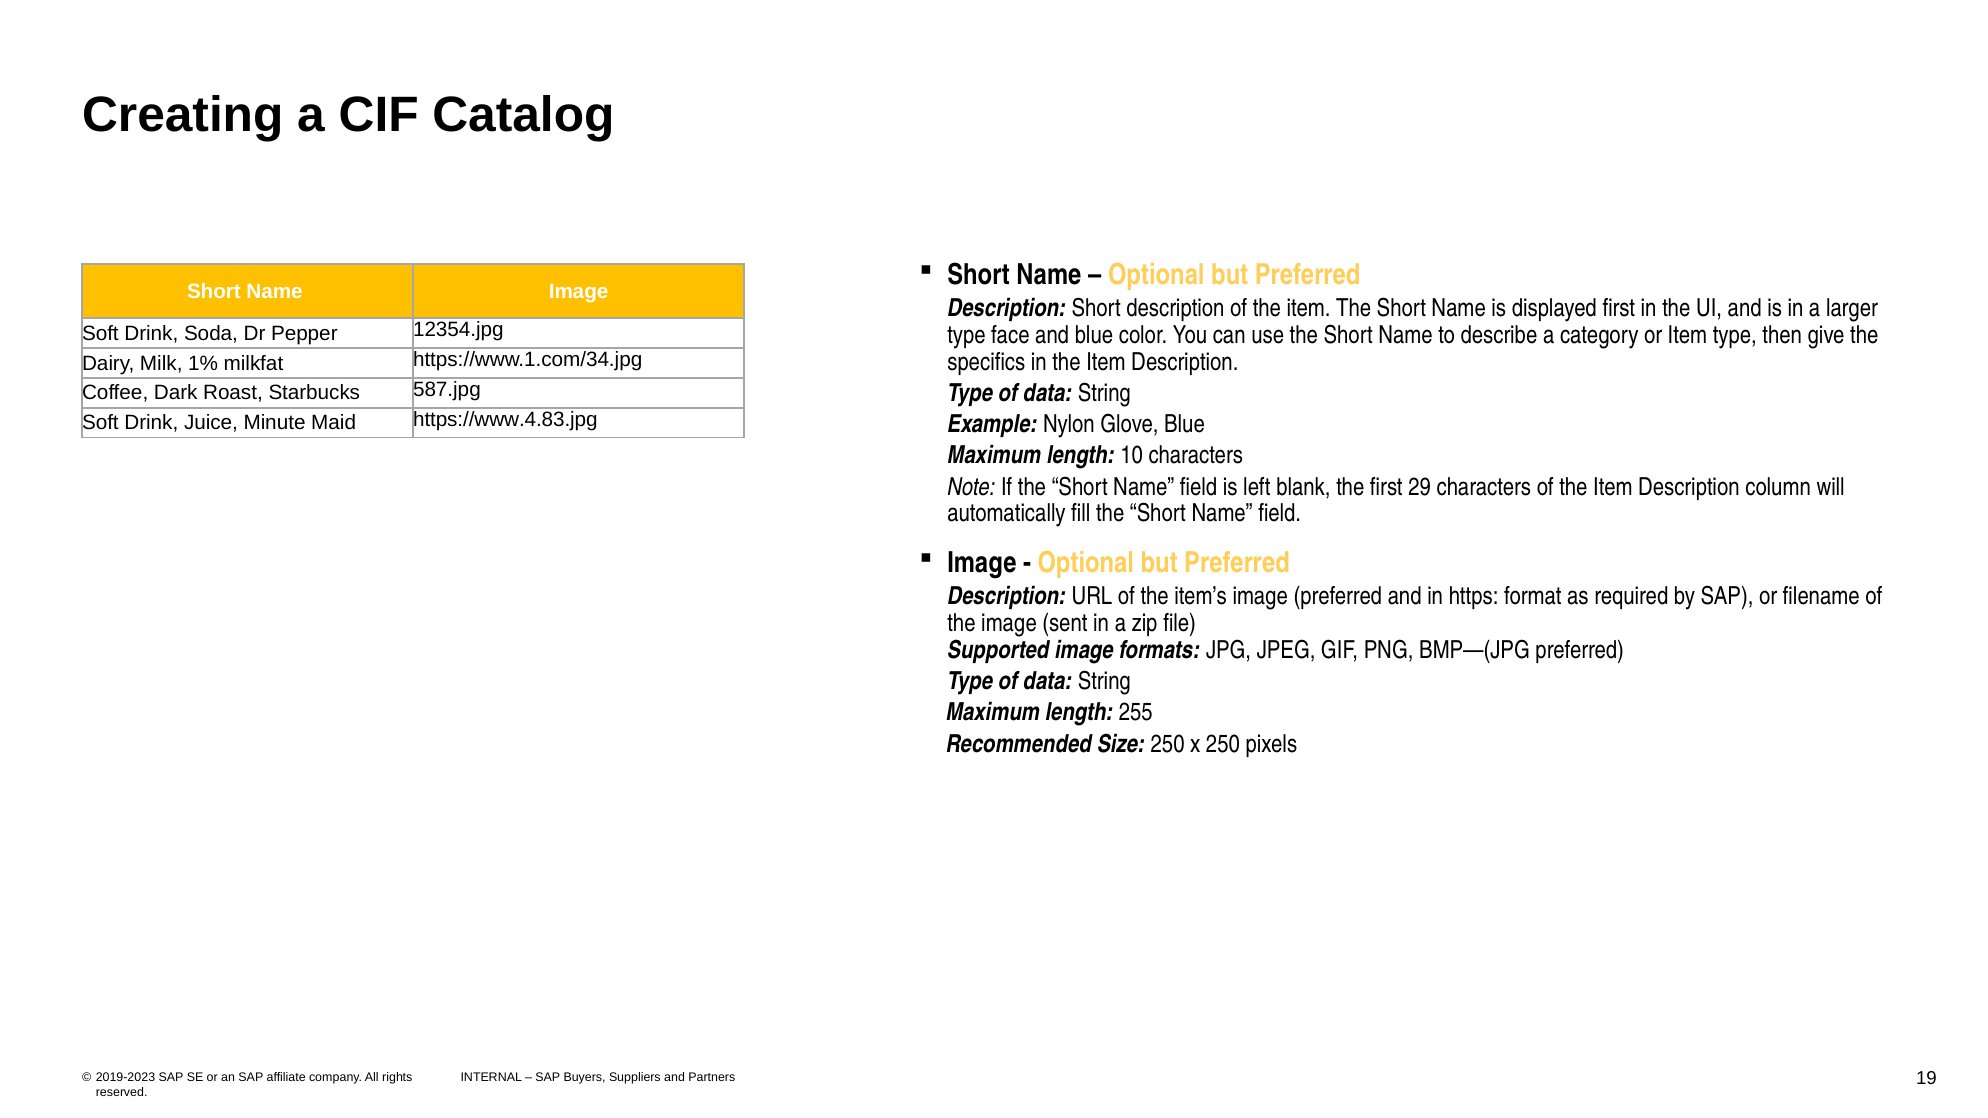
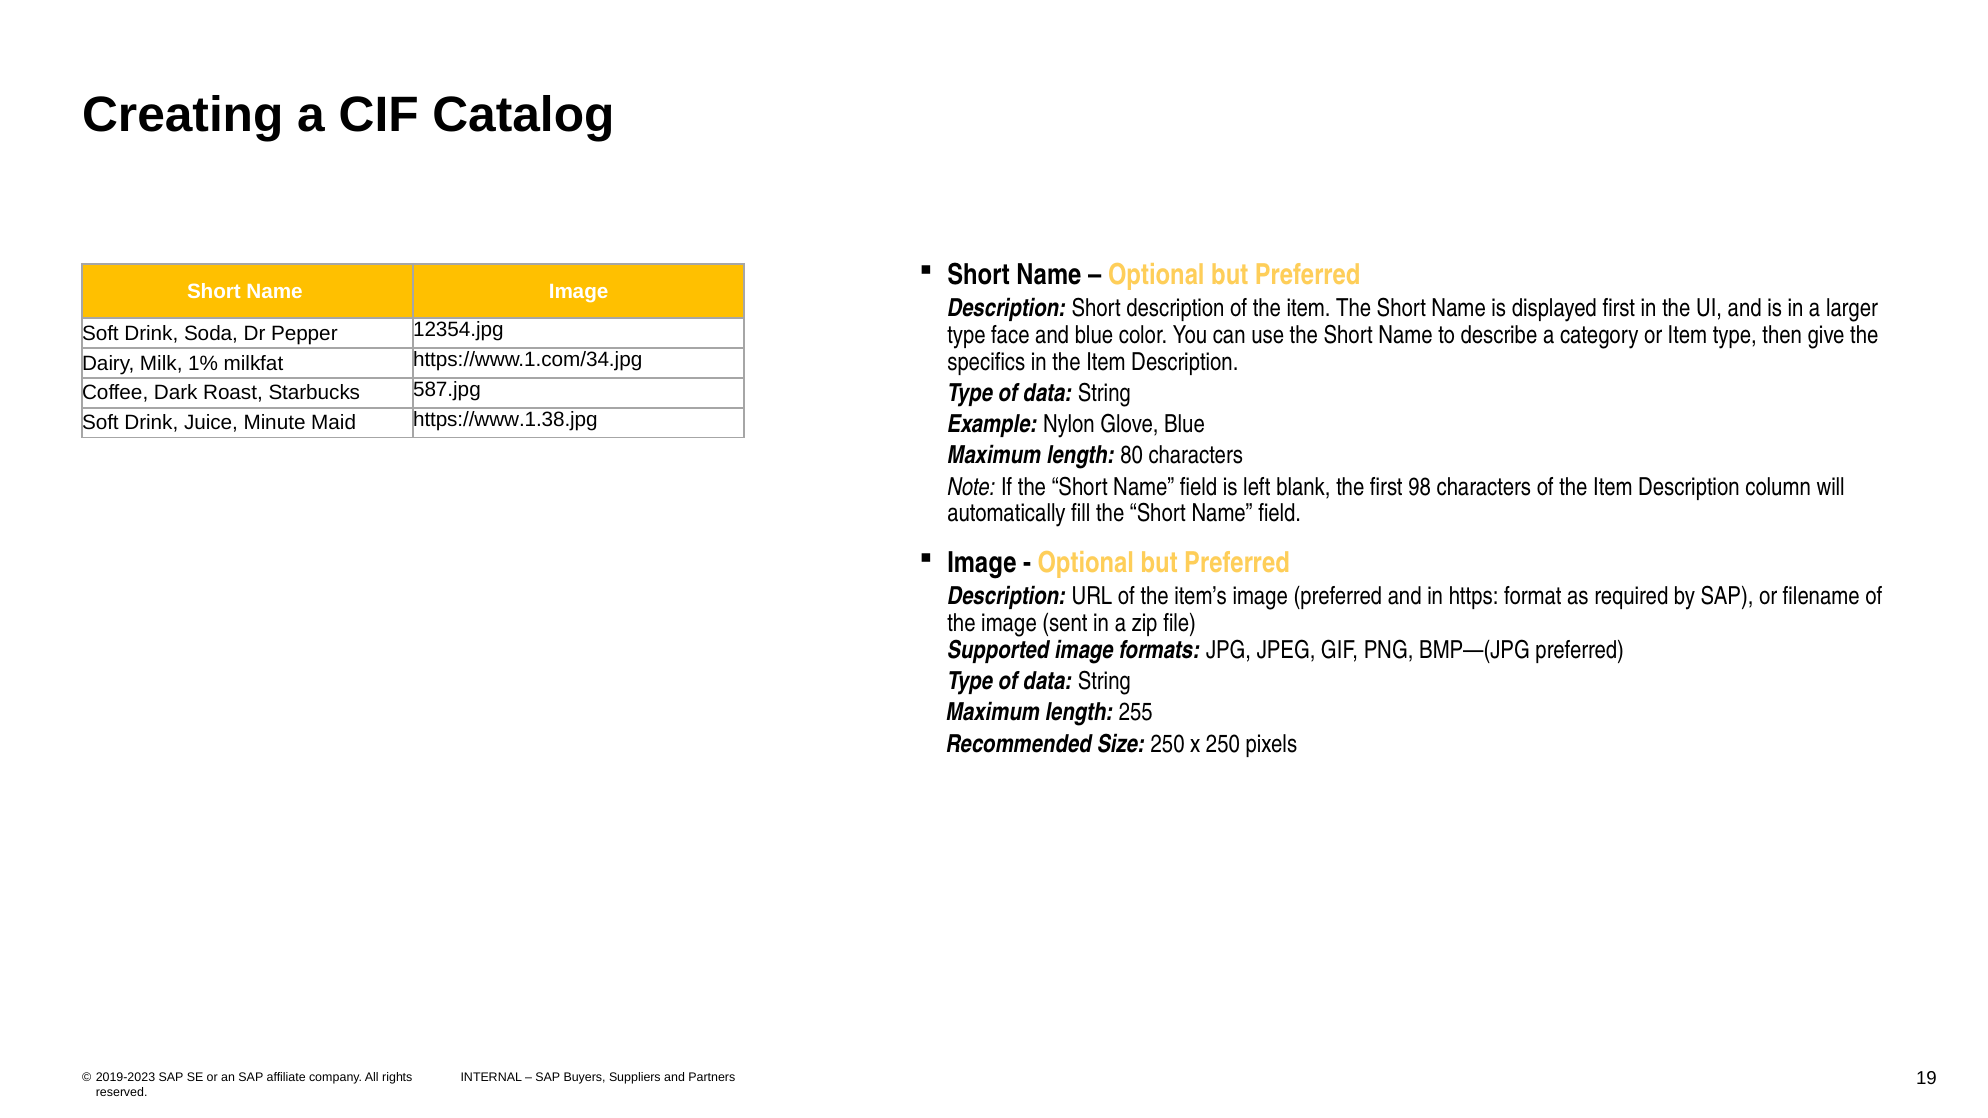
https://www.4.83.jpg: https://www.4.83.jpg -> https://www.1.38.jpg (505, 420)
10: 10 -> 80 (1132, 456)
29: 29 -> 98 (1420, 487)
